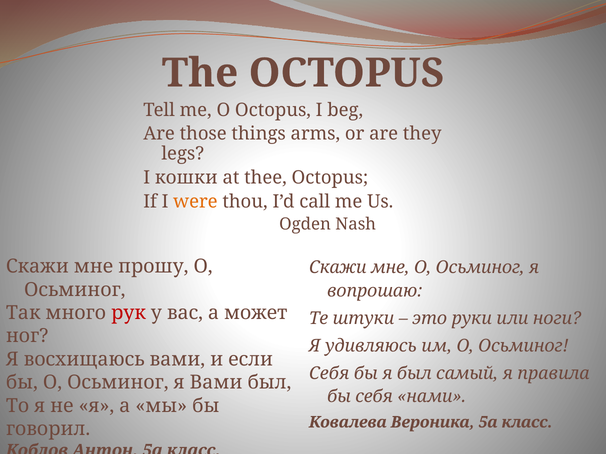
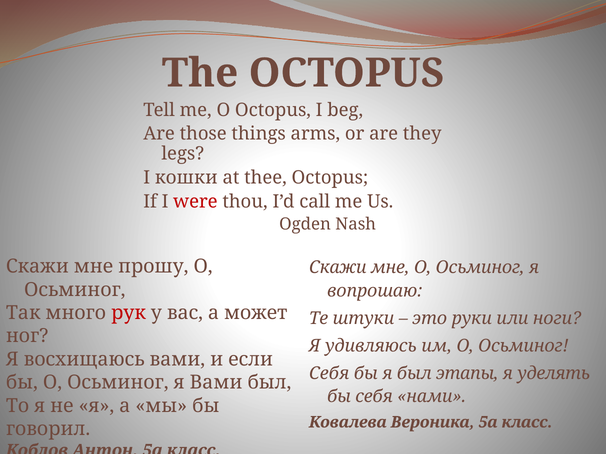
were colour: orange -> red (195, 202)
самый: самый -> этапы (467, 374)
правила: правила -> уделять (554, 374)
